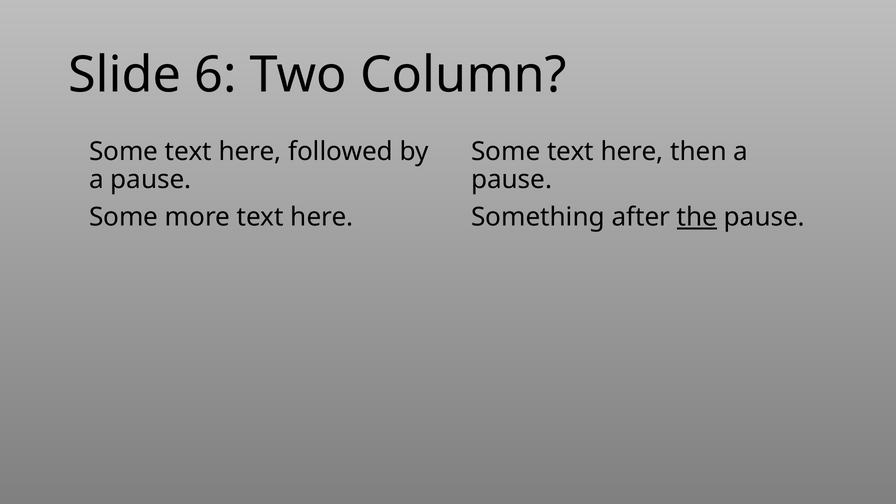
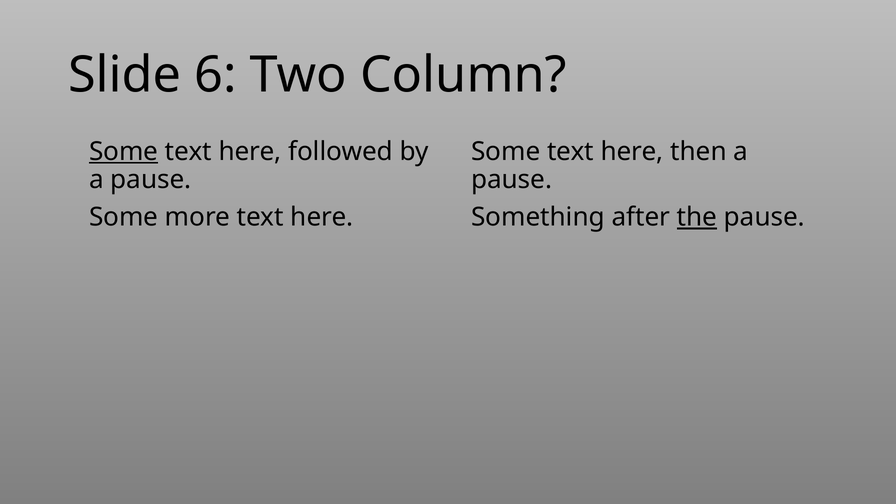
Some underline: none -> present (124, 151)
